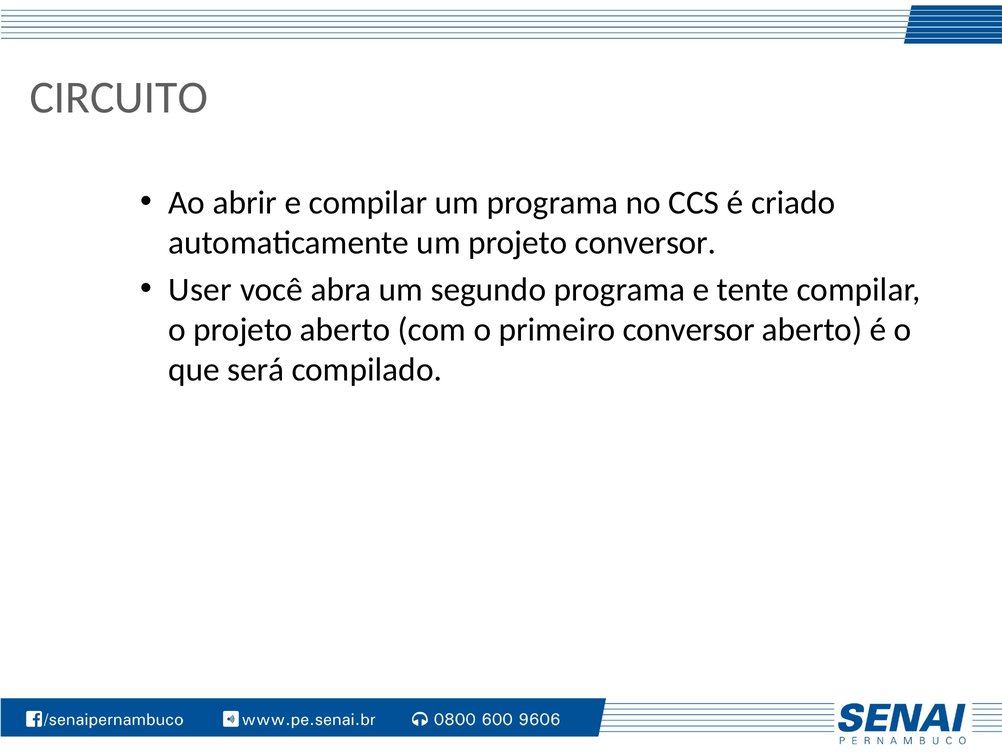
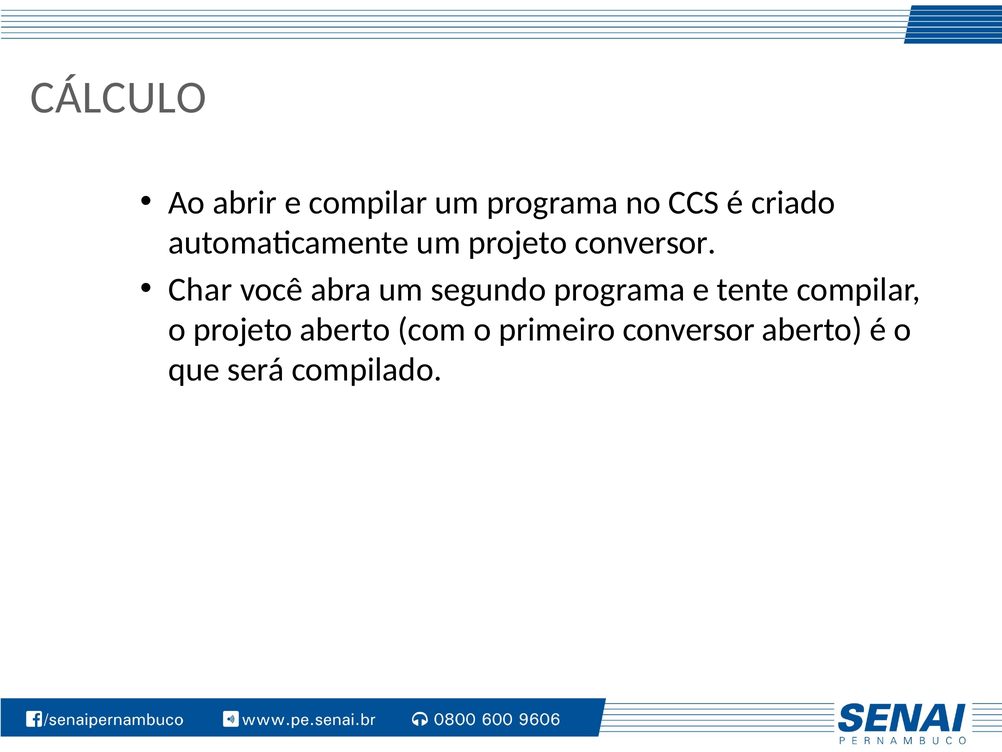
CIRCUITO: CIRCUITO -> CÁLCULO (118, 98)
User: User -> Char (200, 289)
